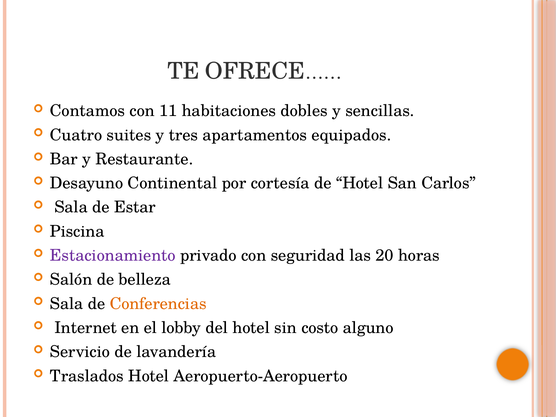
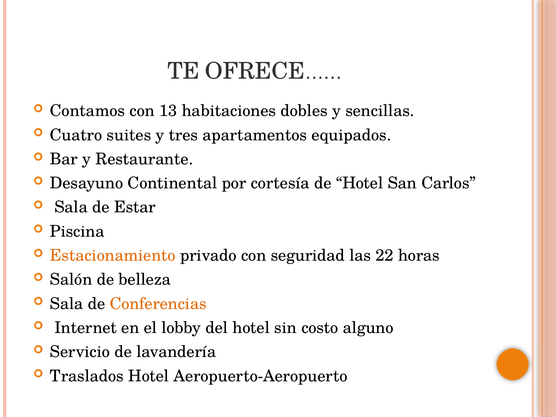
11: 11 -> 13 (168, 111)
Estacionamiento colour: purple -> orange (113, 256)
20: 20 -> 22 (385, 256)
